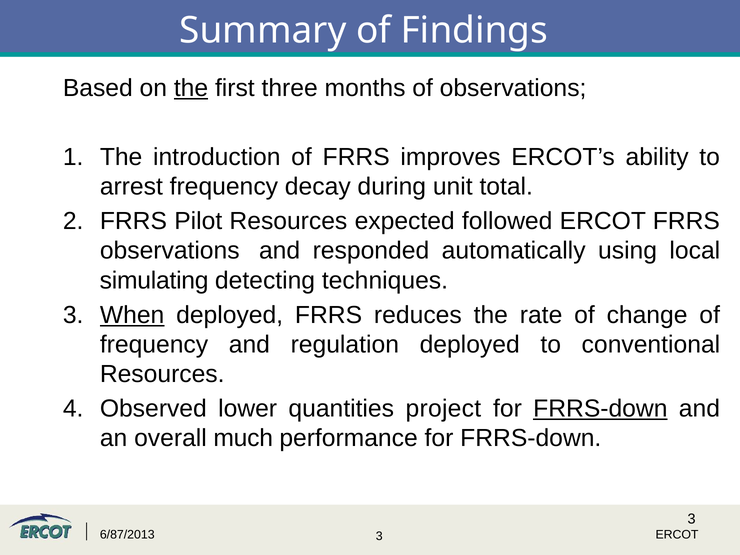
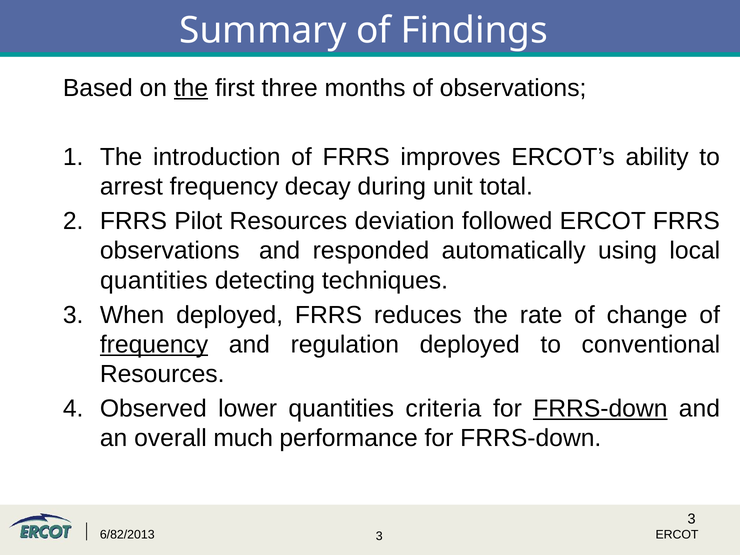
expected: expected -> deviation (405, 221)
simulating: simulating -> quantities (154, 280)
When underline: present -> none (132, 315)
frequency underline: none -> present (154, 345)
project: project -> criteria (443, 409)
6/87/2013: 6/87/2013 -> 6/82/2013 (127, 535)
